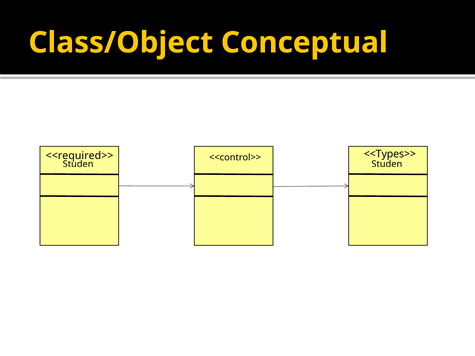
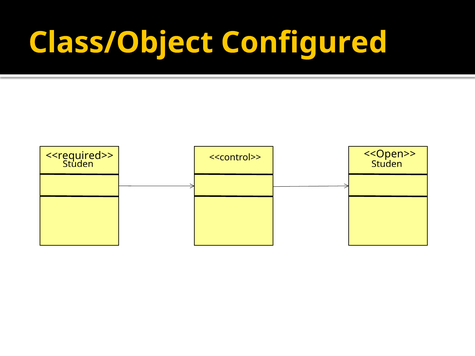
Conceptual: Conceptual -> Configured (304, 43)
<<Types>>: <<Types>> -> <<Open>> (390, 154)
